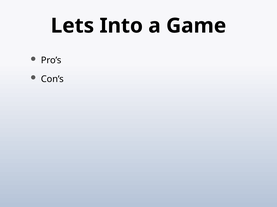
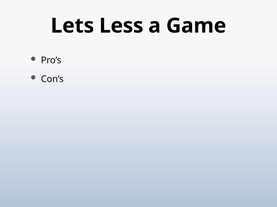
Into: Into -> Less (121, 26)
